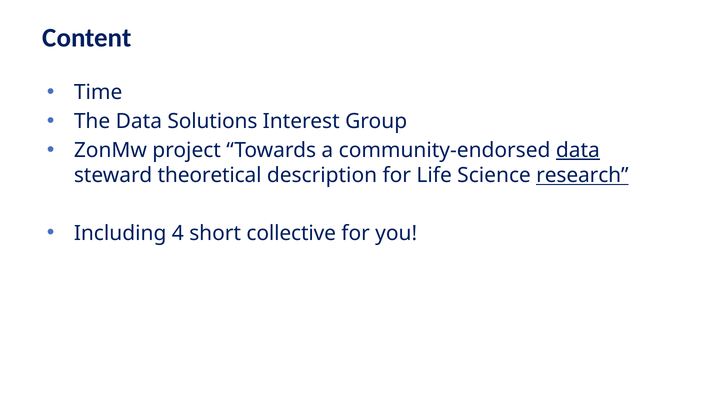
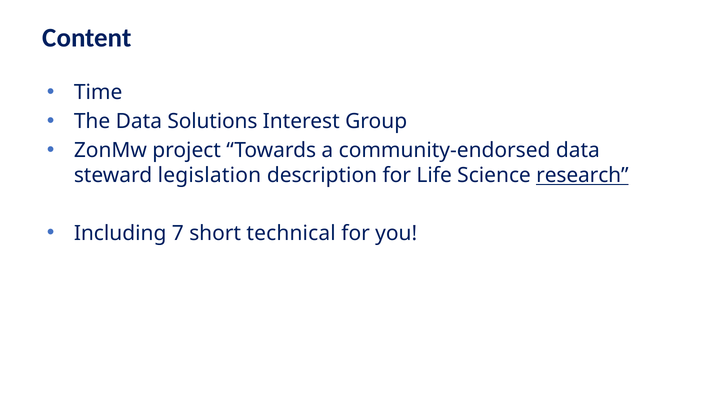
data underline: present -> none (578, 150)
theoretical: theoretical -> legislation (209, 176)
4: 4 -> 7 (178, 233)
collective: collective -> technical (291, 233)
